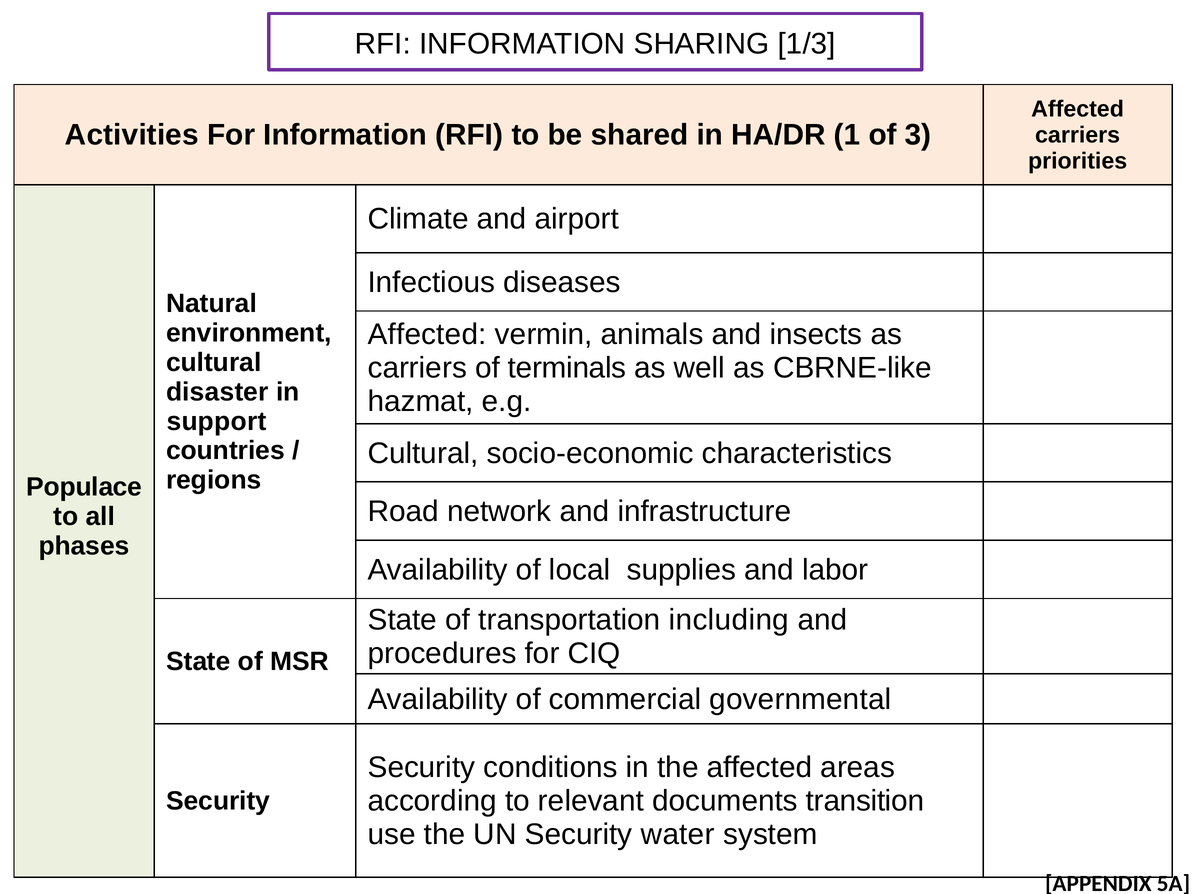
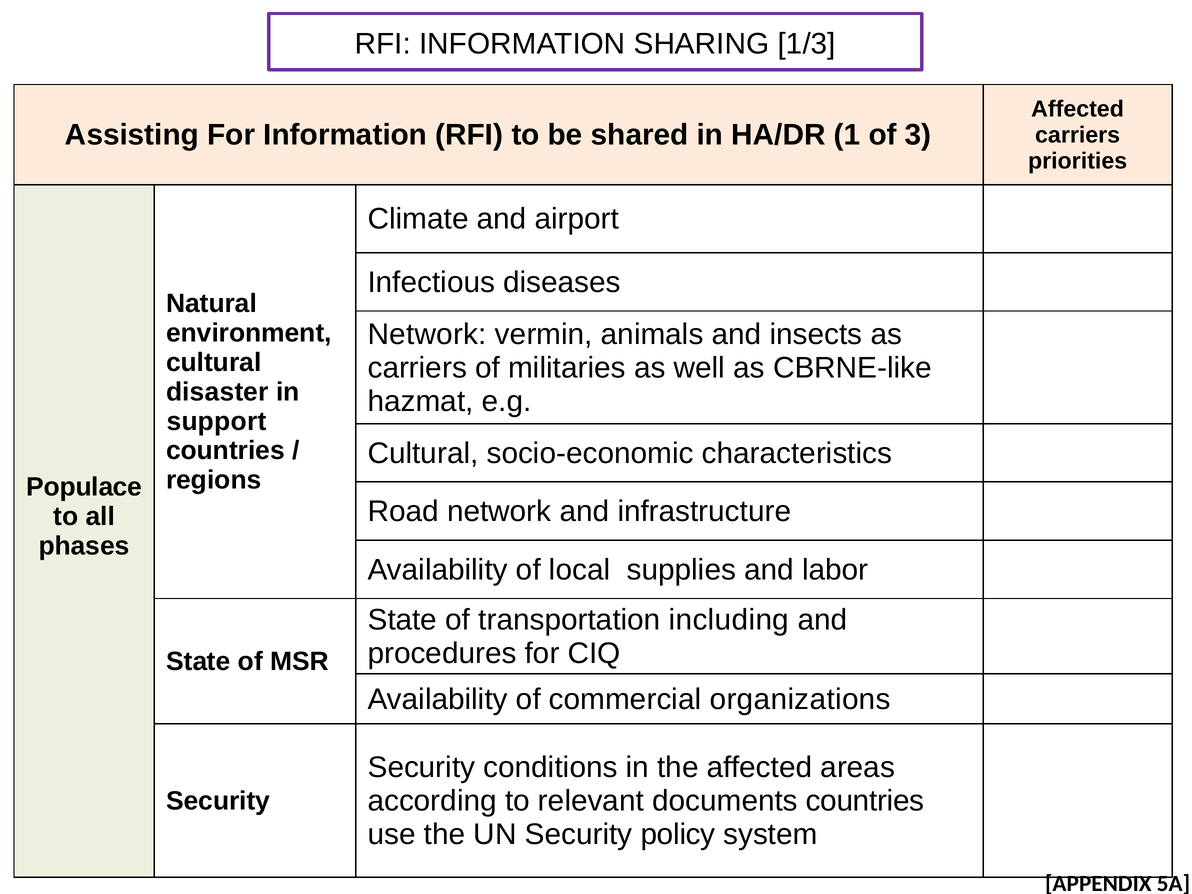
Activities: Activities -> Assisting (132, 135)
Affected: Affected -> Network (427, 334)
terminals: terminals -> militaries (567, 368)
governmental: governmental -> organizations (800, 699)
documents transition: transition -> countries (865, 801)
water: water -> policy (678, 834)
